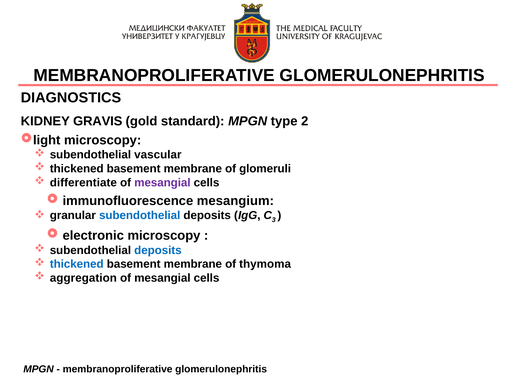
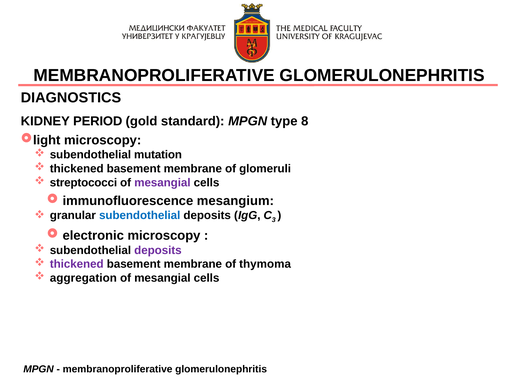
GRAVIS: GRAVIS -> PERIOD (98, 121)
2: 2 -> 8 (305, 121)
vascular: vascular -> mutation (158, 155)
differentiate: differentiate -> streptococci (83, 183)
deposits colour: blue -> purple (158, 250)
thickened colour: blue -> purple (77, 264)
